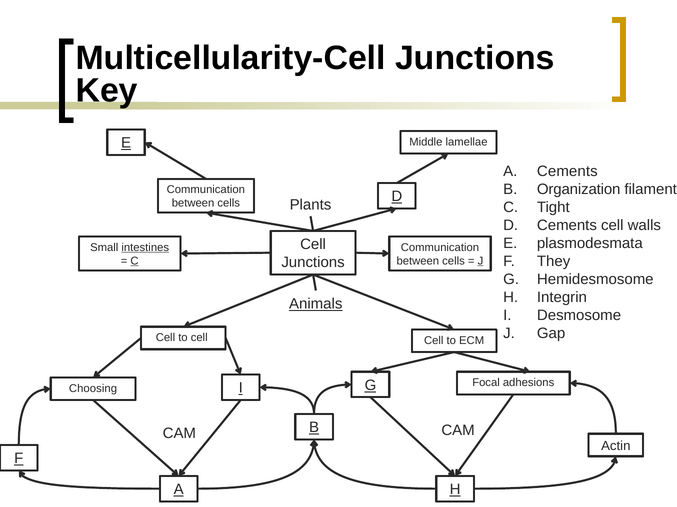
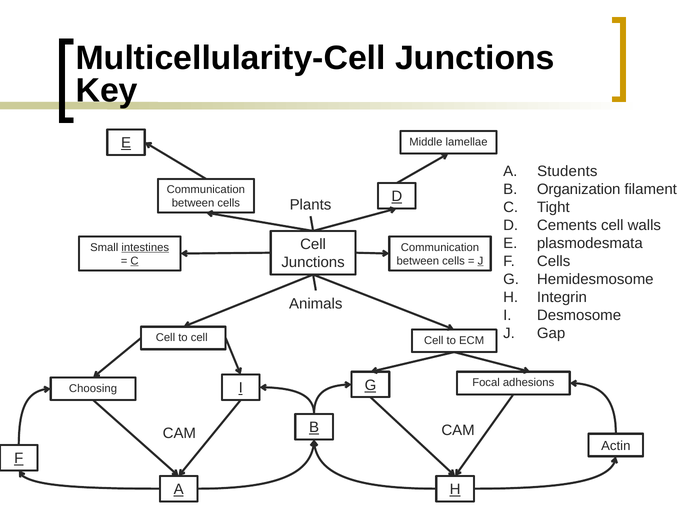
A Cements: Cements -> Students (567, 171)
F They: They -> Cells (554, 262)
Animals underline: present -> none (316, 304)
